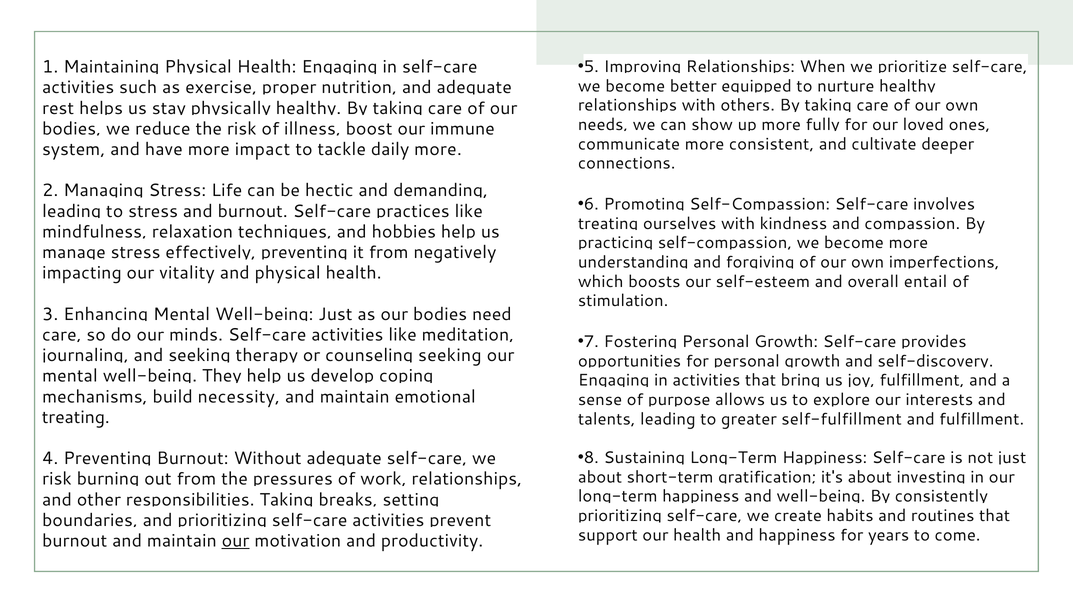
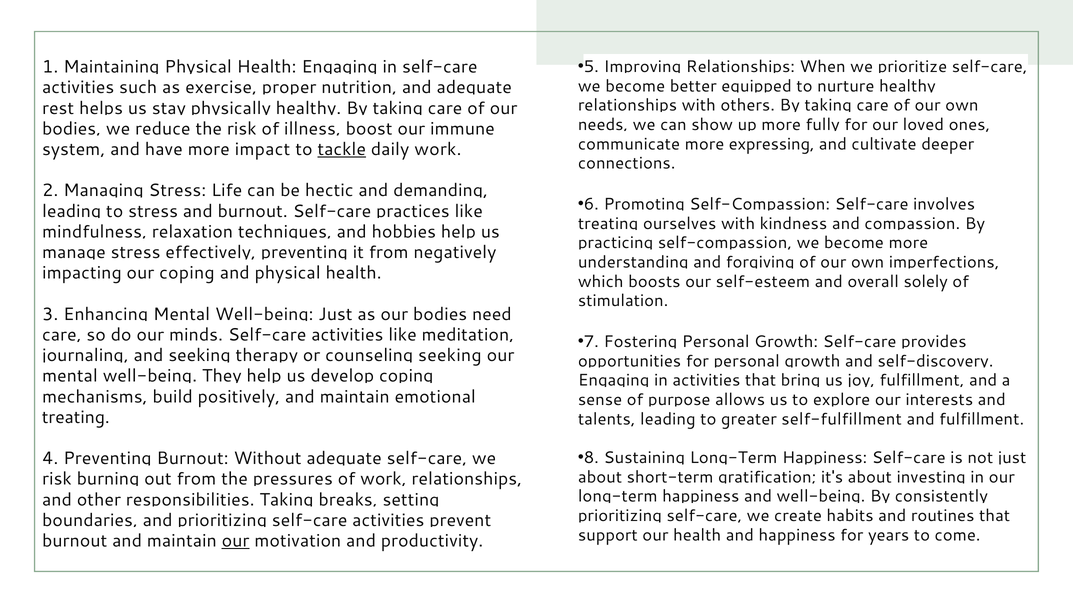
consistent: consistent -> expressing (772, 144)
tackle underline: none -> present (342, 149)
daily more: more -> work (438, 149)
our vitality: vitality -> coping (187, 273)
entail: entail -> solely (926, 282)
necessity: necessity -> positively (239, 397)
